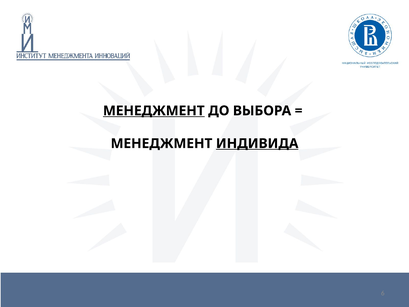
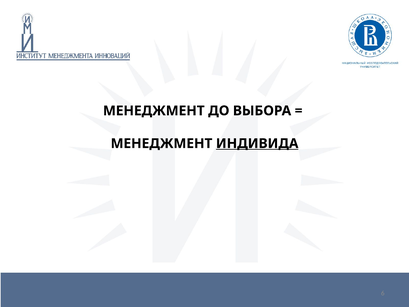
МЕНЕДЖМЕНТ underline: present -> none (154, 111)
